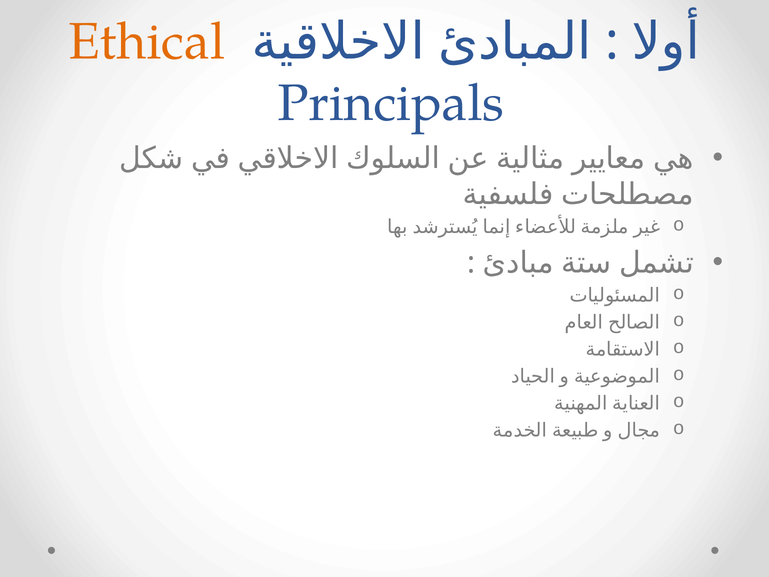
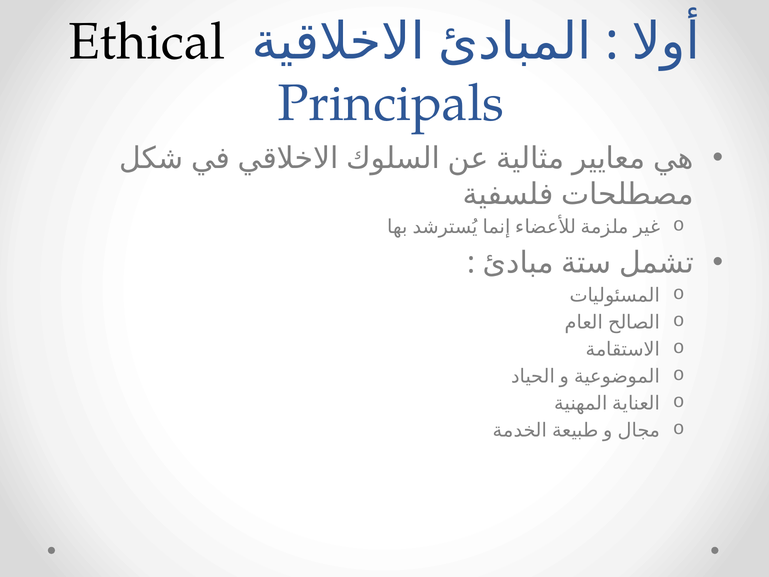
Ethical colour: orange -> black (147, 42)
